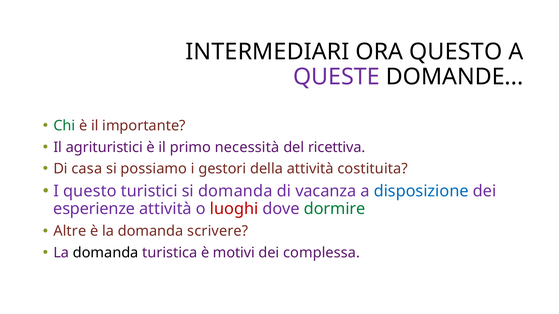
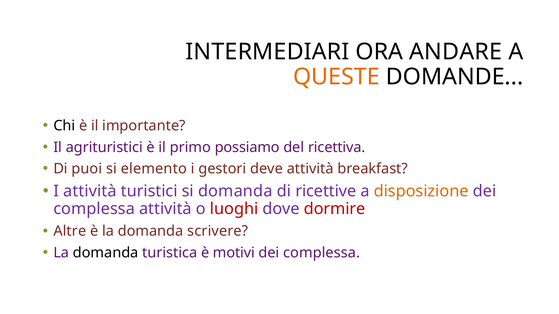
ORA QUESTO: QUESTO -> ANDARE (456, 52)
QUESTE colour: purple -> orange (336, 77)
Chi colour: green -> black (64, 126)
necessità: necessità -> possiamo (247, 147)
casa: casa -> puoi (87, 169)
possiamo: possiamo -> elemento (154, 169)
della: della -> deve (267, 169)
costituita: costituita -> breakfast (373, 169)
I questo: questo -> attività (90, 191)
vacanza: vacanza -> ricettive (326, 191)
disposizione colour: blue -> orange (421, 191)
esperienze: esperienze -> complessa (94, 209)
dormire colour: green -> red (335, 209)
